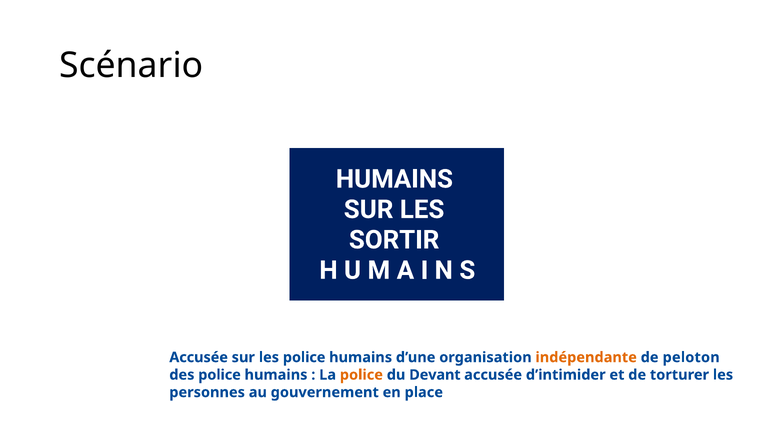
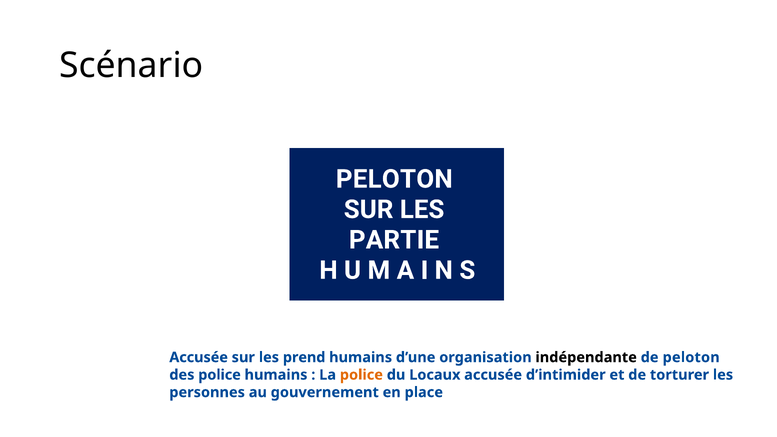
HUMAINS: HUMAINS -> PELOTON (394, 179)
SORTIR: SORTIR -> PARTIE (394, 240)
les police: police -> prend (304, 357)
indépendante colour: orange -> black (586, 357)
Devant: Devant -> Locaux (435, 375)
